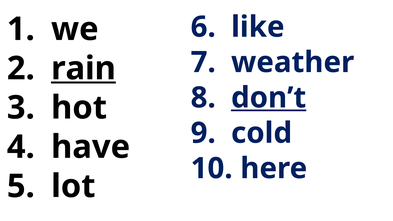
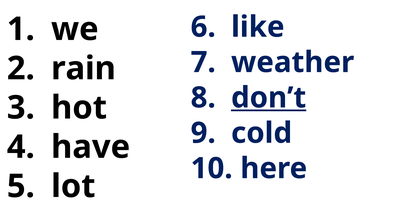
rain underline: present -> none (83, 68)
